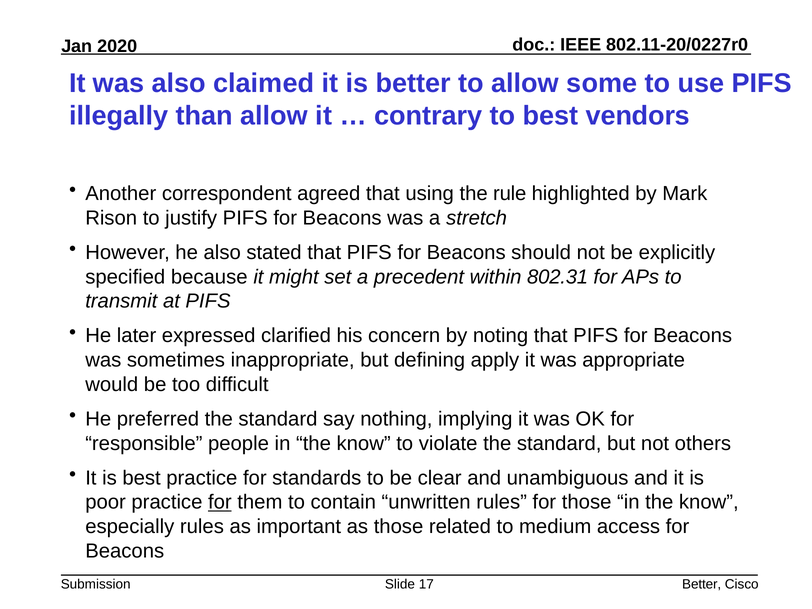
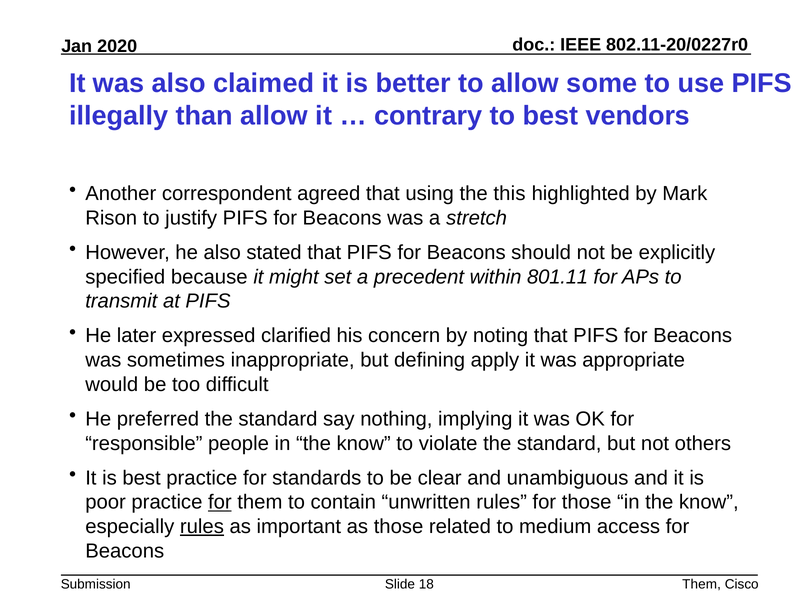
rule: rule -> this (510, 194)
802.31: 802.31 -> 801.11 (558, 277)
rules underline: none -> present (202, 527)
17: 17 -> 18 (426, 584)
Better: Better -> Them (702, 584)
